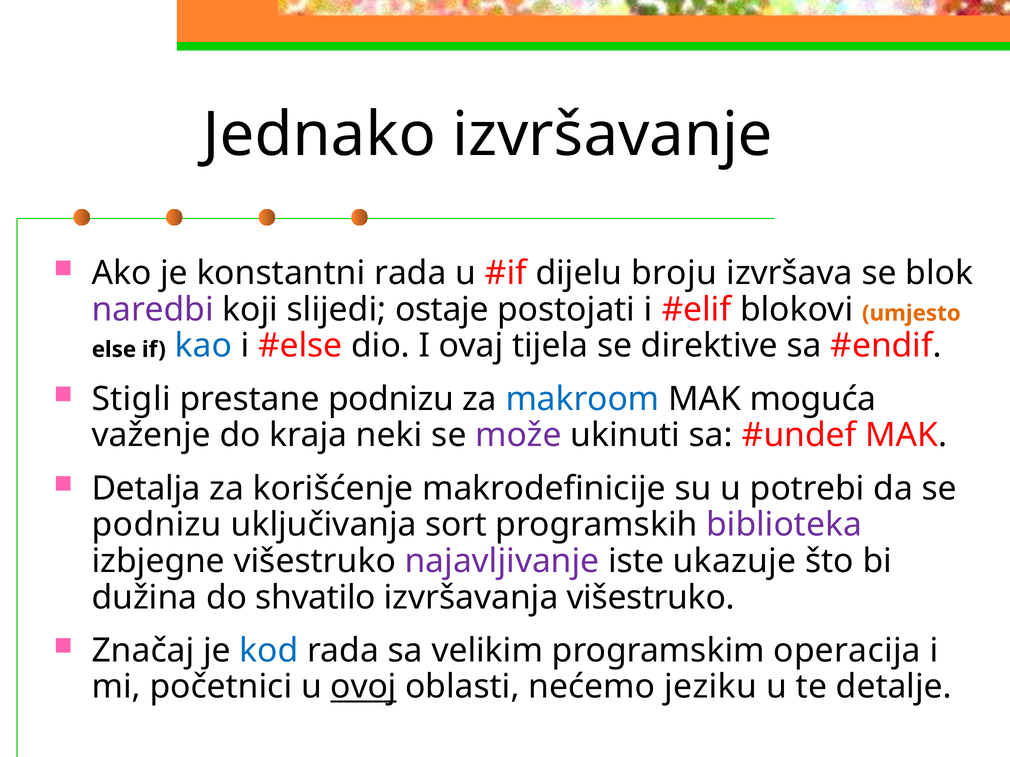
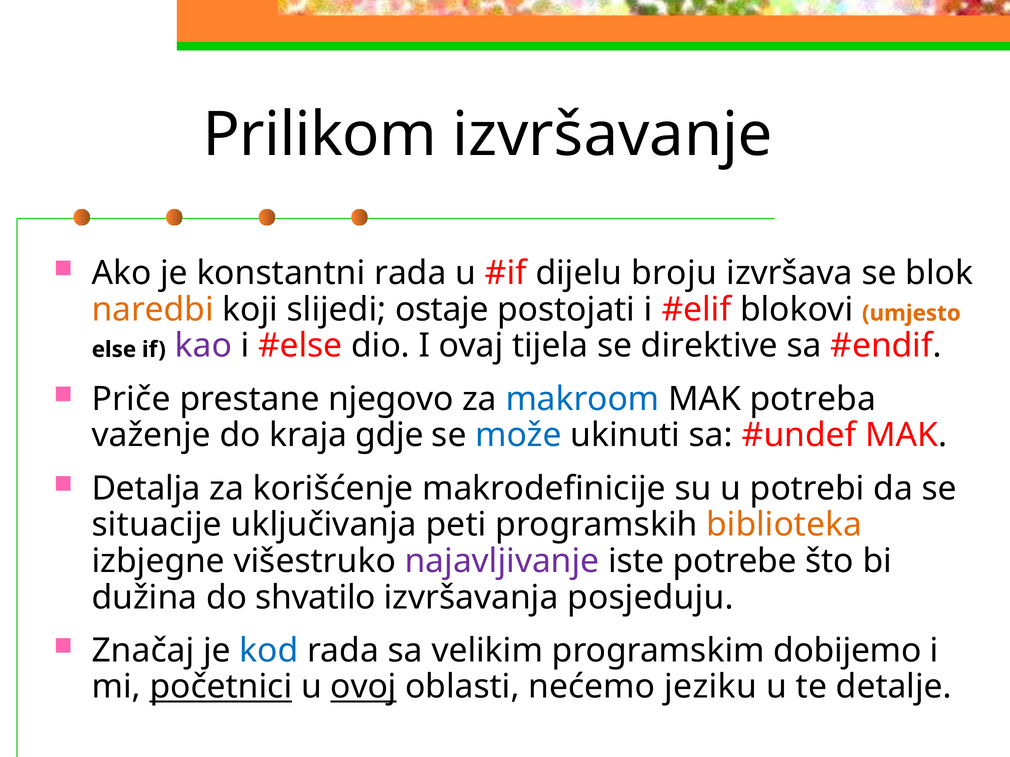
Jednako: Jednako -> Prilikom (320, 135)
naredbi colour: purple -> orange (153, 310)
kao colour: blue -> purple (203, 346)
Stigli: Stigli -> Priče (131, 399)
prestane podnizu: podnizu -> njegovo (391, 399)
moguća: moguća -> potreba (813, 399)
neki: neki -> gdje (389, 436)
može colour: purple -> blue (519, 436)
podnizu: podnizu -> situacije (157, 525)
sort: sort -> peti (456, 525)
biblioteka colour: purple -> orange (784, 525)
ukazuje: ukazuje -> potrebe (735, 561)
izvršavanja višestruko: višestruko -> posjeduju (650, 598)
operacija: operacija -> dobijemo (847, 651)
početnici underline: none -> present (221, 687)
